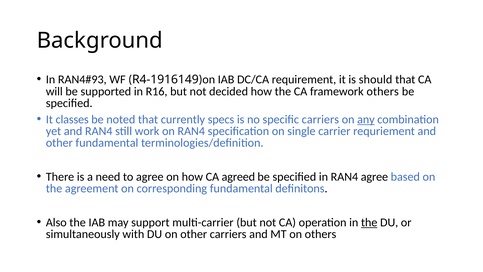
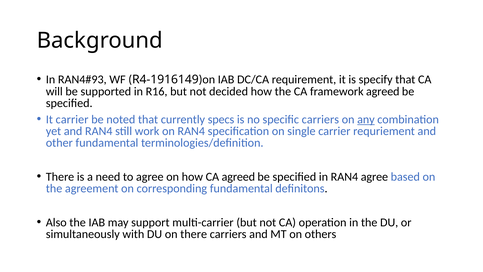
should: should -> specify (376, 80)
framework others: others -> agreed (383, 91)
It classes: classes -> carrier (72, 119)
the underline: present -> none (369, 222)
on other: other -> there (194, 234)
